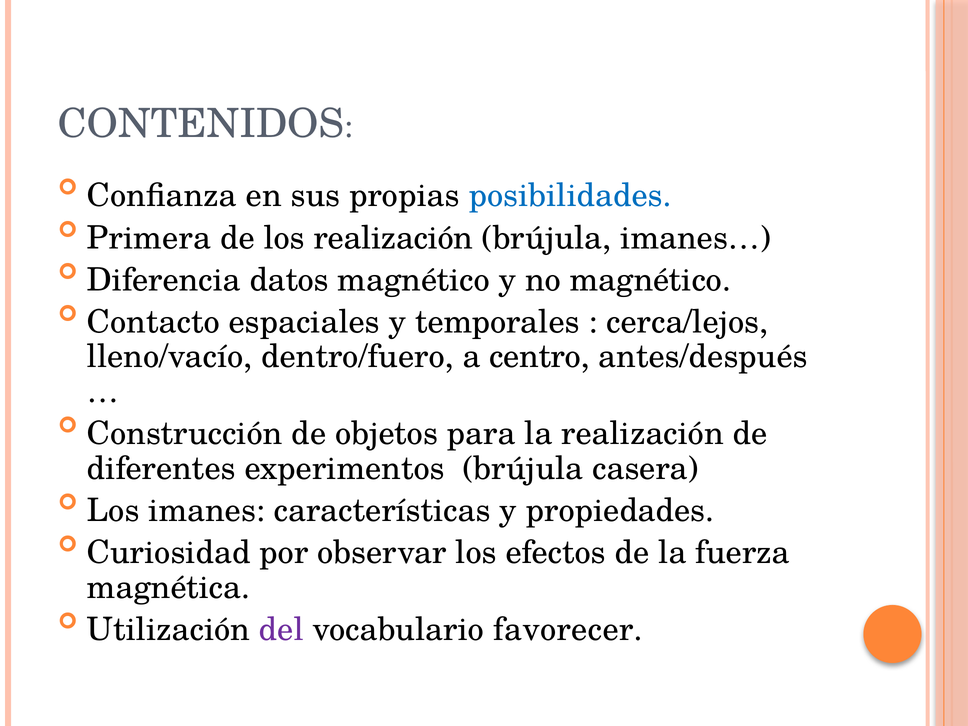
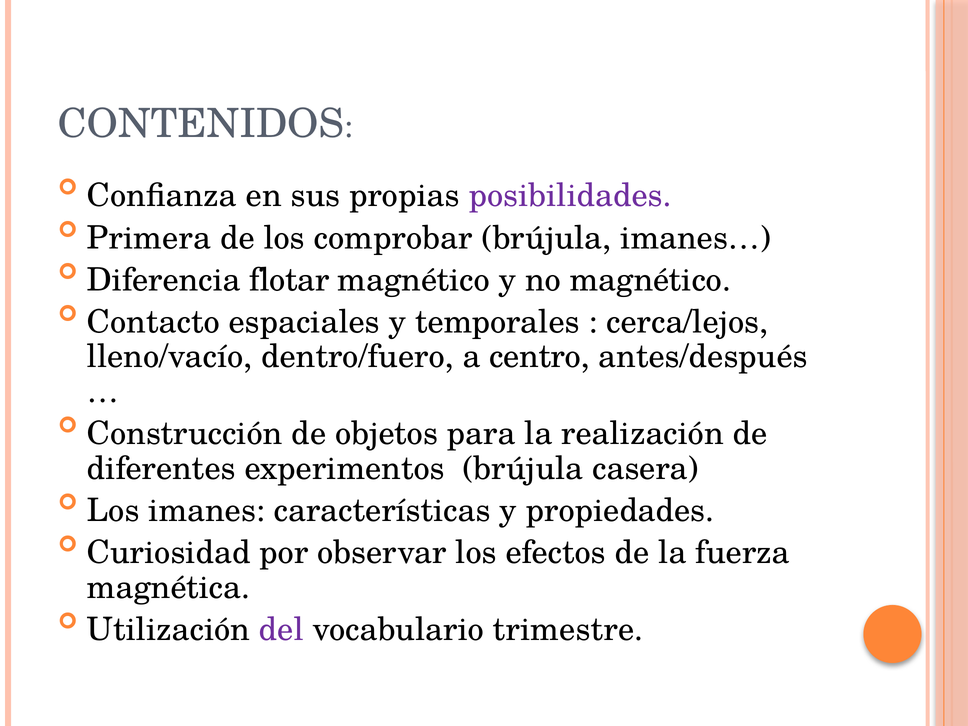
posibilidades colour: blue -> purple (570, 196)
los realización: realización -> comprobar (393, 238)
datos: datos -> flotar (289, 280)
favorecer: favorecer -> trimestre (568, 630)
